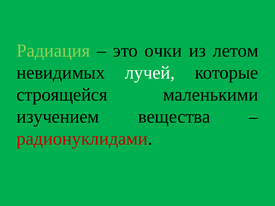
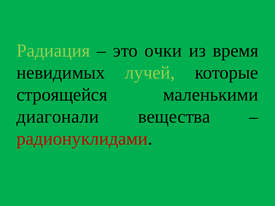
летом: летом -> время (236, 51)
лучей colour: white -> light green (150, 73)
изучением: изучением -> диагонали (58, 117)
